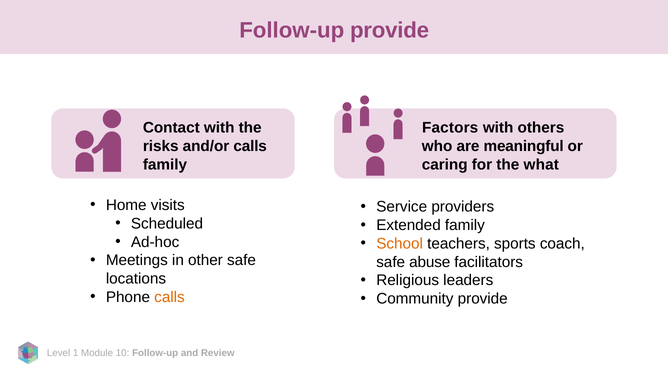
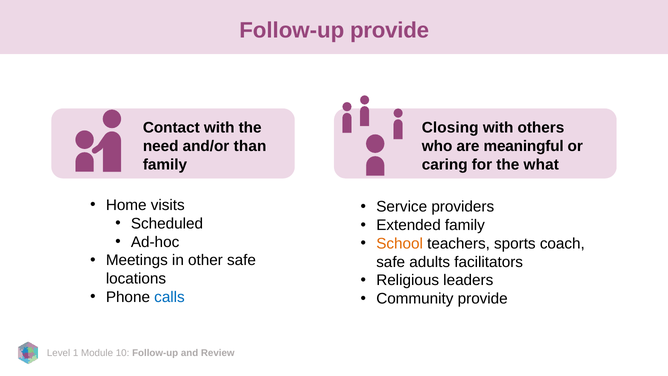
Factors: Factors -> Closing (450, 128)
risks: risks -> need (161, 146)
and/or calls: calls -> than (250, 146)
abuse: abuse -> adults (430, 262)
calls colour: orange -> blue (170, 297)
